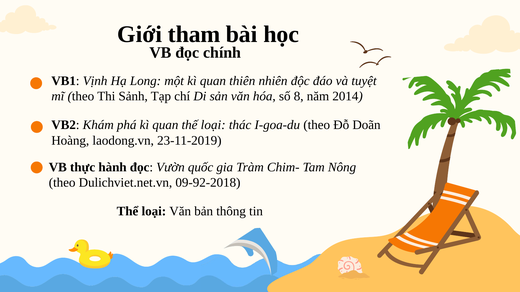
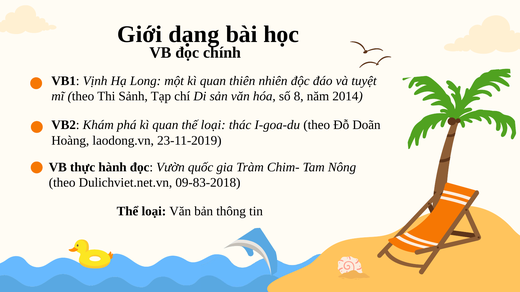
tham: tham -> dạng (194, 34)
09-92-2018: 09-92-2018 -> 09-83-2018 (208, 183)
